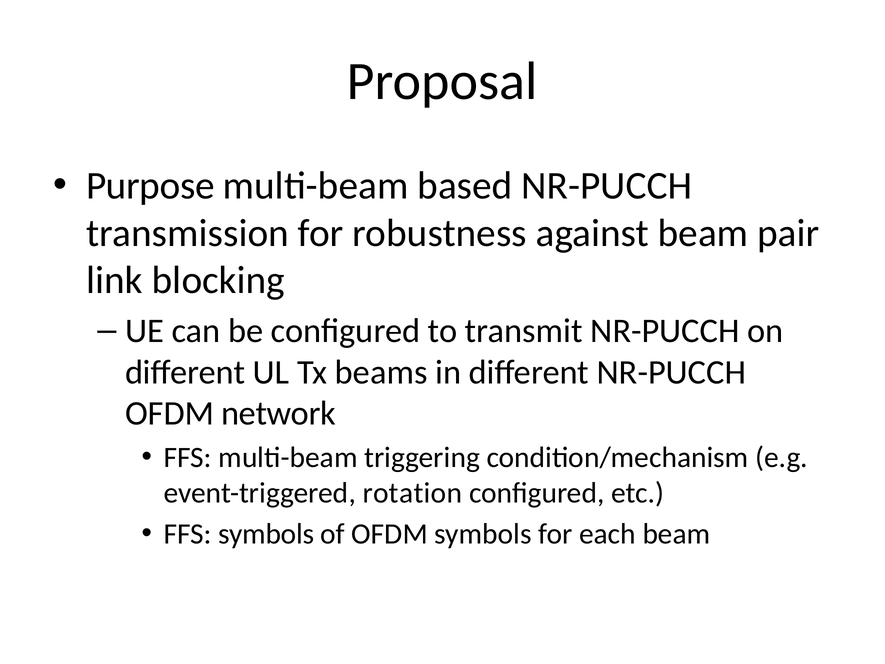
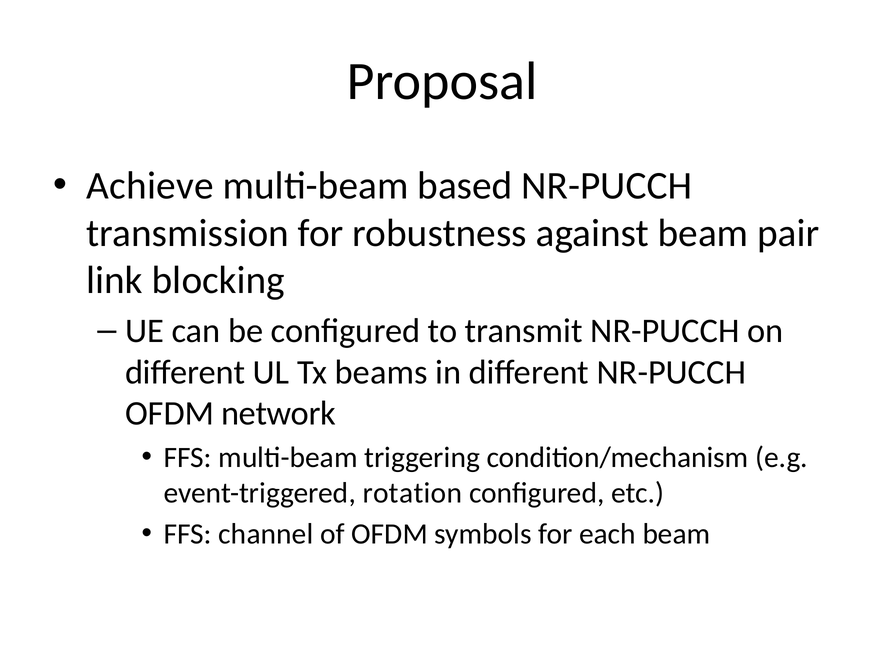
Purpose: Purpose -> Achieve (150, 186)
FFS symbols: symbols -> channel (266, 534)
